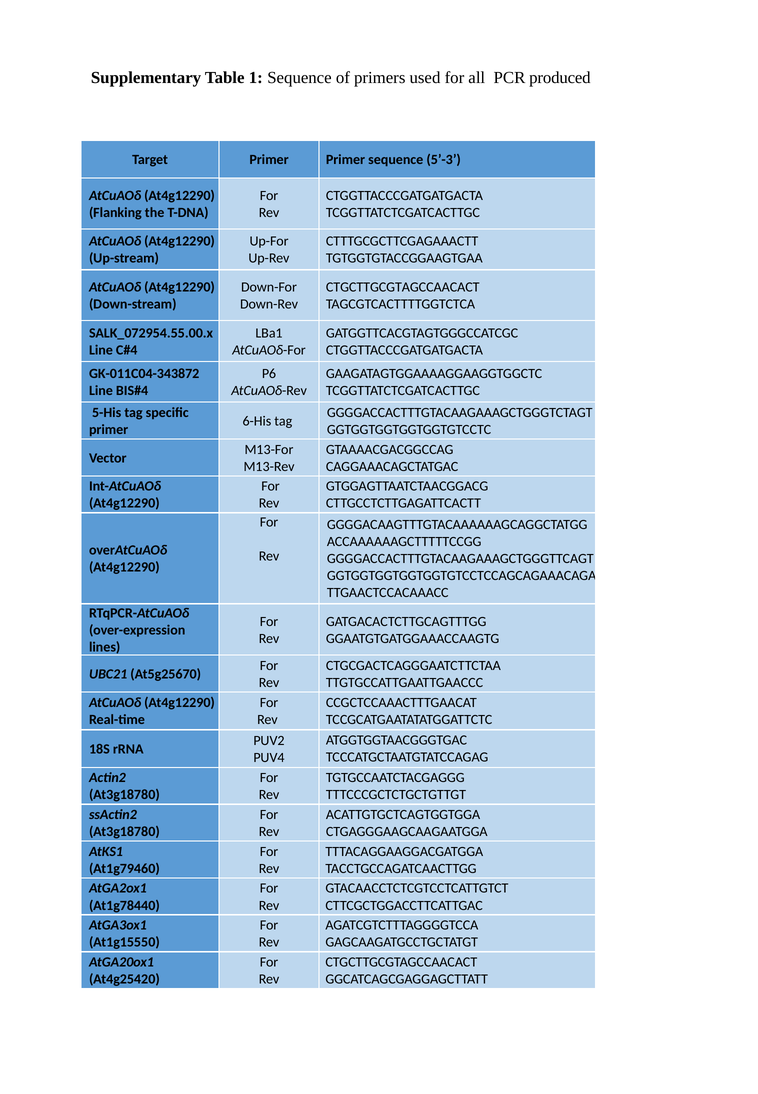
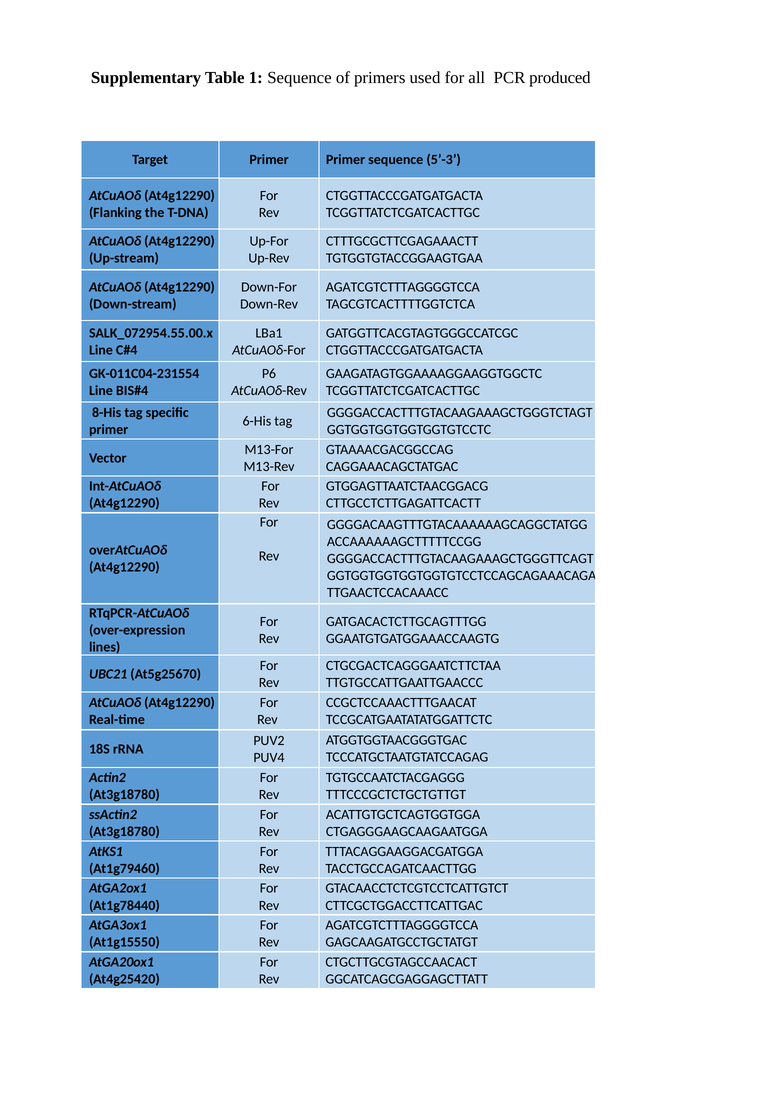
CTGCTTGCGTAGCCAACACT: CTGCTTGCGTAGCCAACACT -> AGATCGTCTTTAGGGGTCCA (403, 287)
GK-011C04-343872: GK-011C04-343872 -> GK-011C04-231554 (144, 374)
5-His: 5-His -> 8-His (107, 413)
